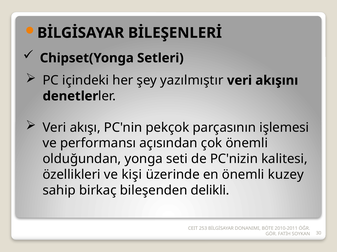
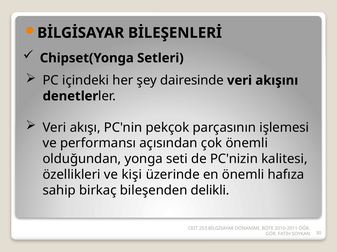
yazılmıştır: yazılmıştır -> dairesinde (192, 81)
kuzey: kuzey -> hafıza (286, 175)
